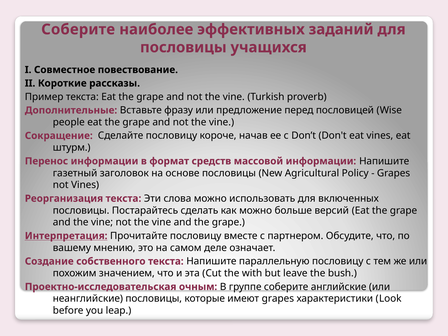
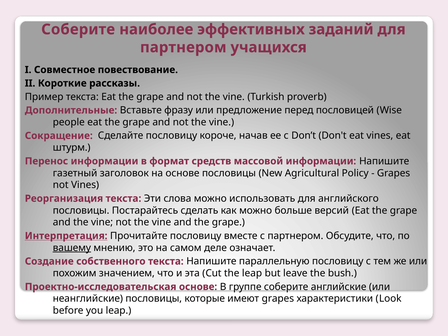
пословицы: пословицы -> партнером (183, 47)
включенных: включенных -> английского (348, 198)
вашему underline: none -> present (72, 248)
the with: with -> leap (252, 273)
Проектно-исследовательская очным: очным -> основе (198, 287)
